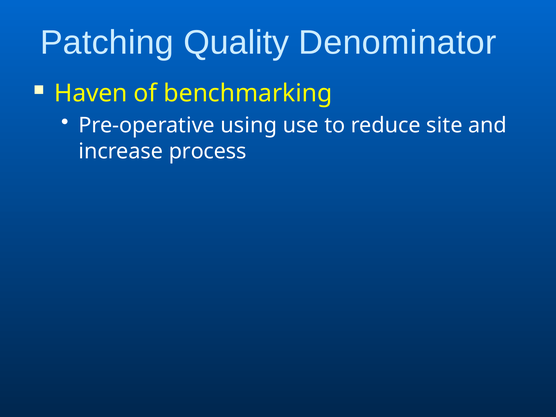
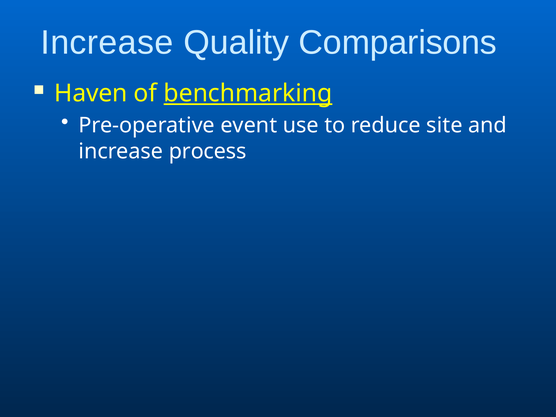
Patching: Patching -> Increase (107, 43)
Denominator: Denominator -> Comparisons (398, 43)
benchmarking underline: none -> present (248, 93)
using: using -> event (249, 125)
